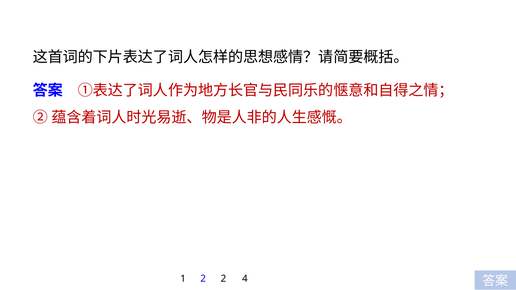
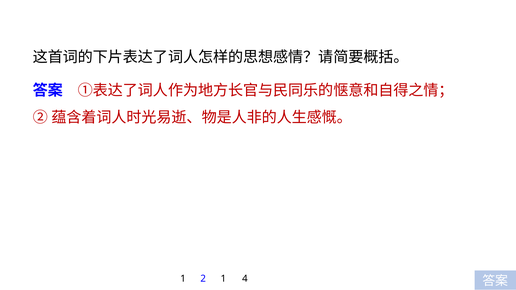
2 2: 2 -> 1 (223, 279)
